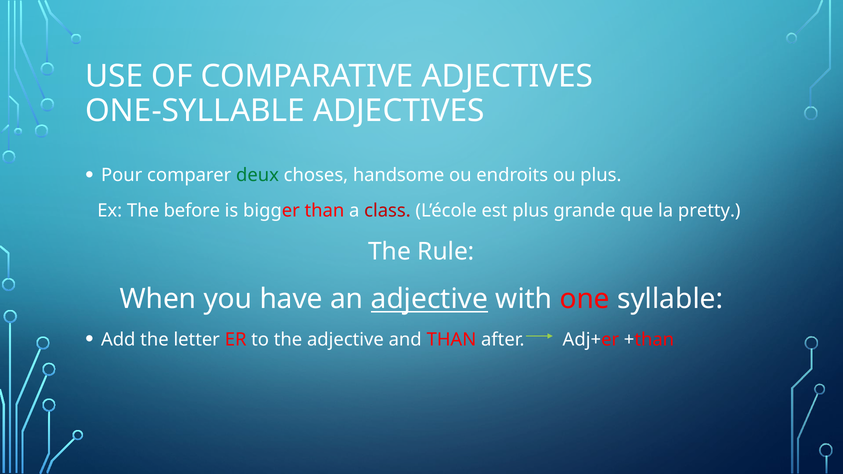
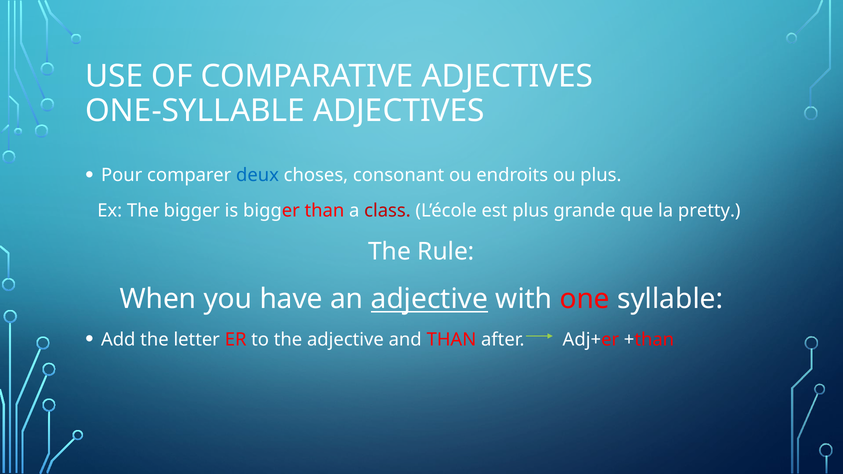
deux colour: green -> blue (258, 175)
handsome: handsome -> consonant (399, 175)
The before: before -> bigger (192, 211)
